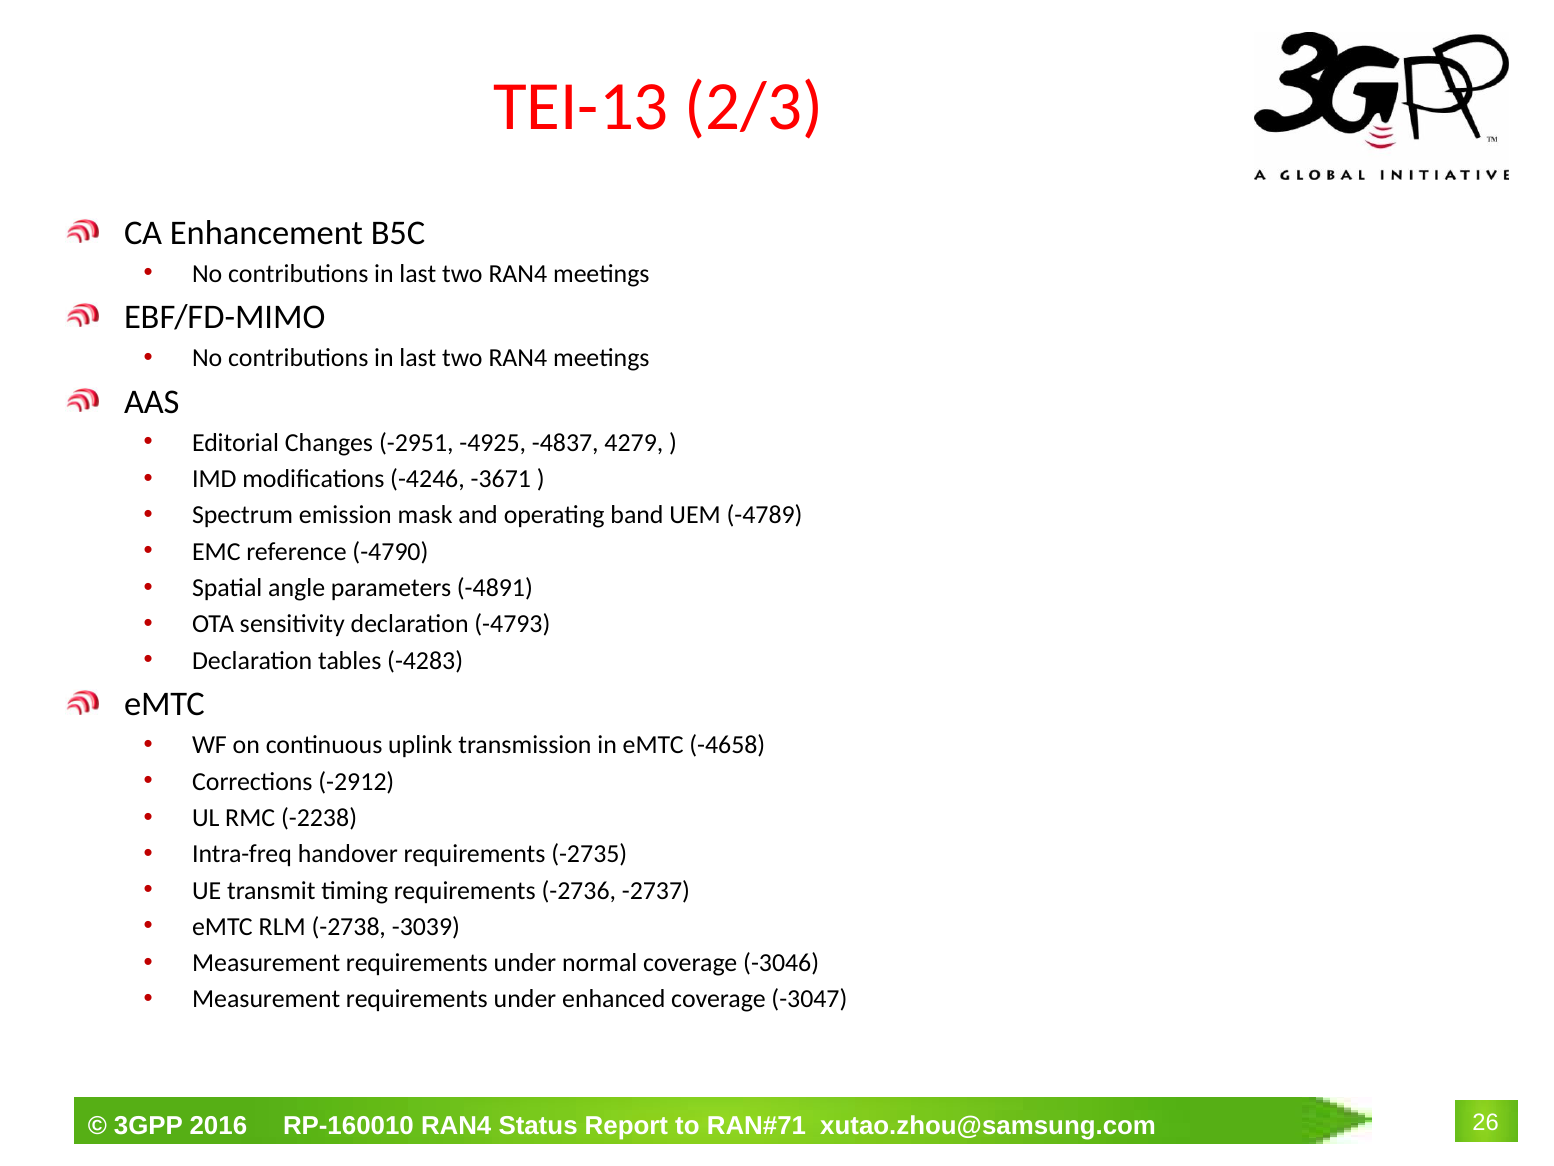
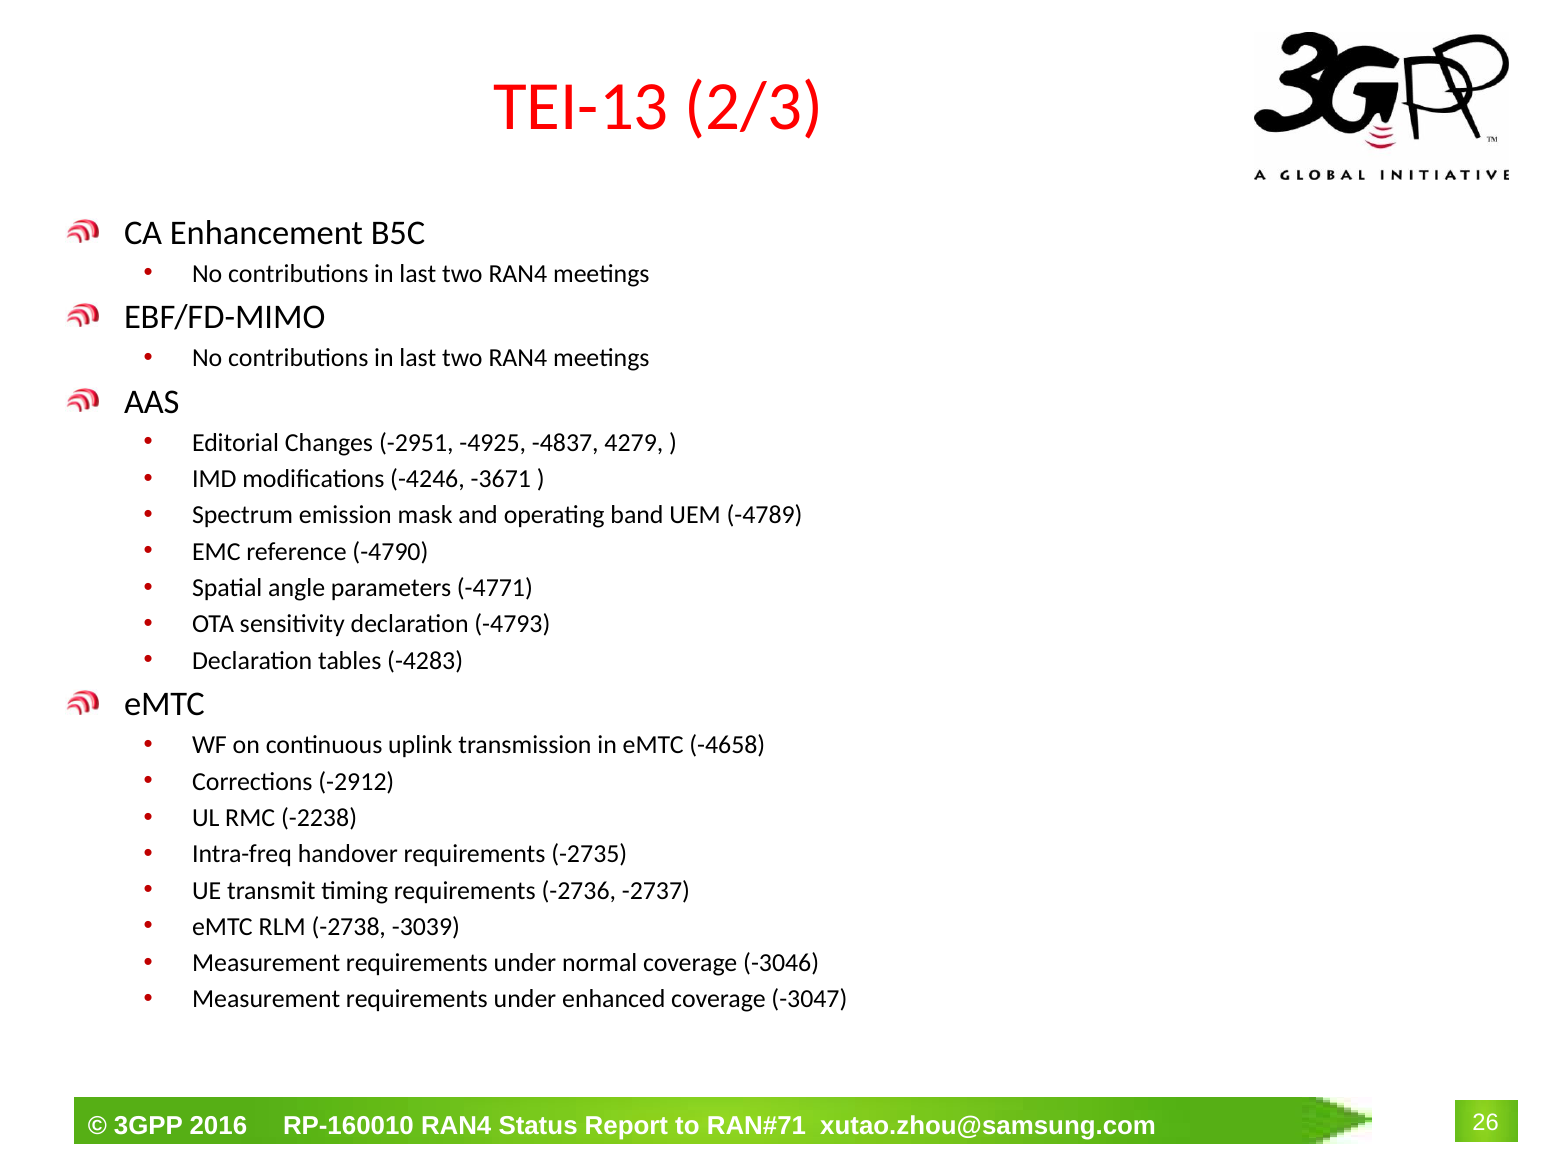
-4891: -4891 -> -4771 (495, 588)
